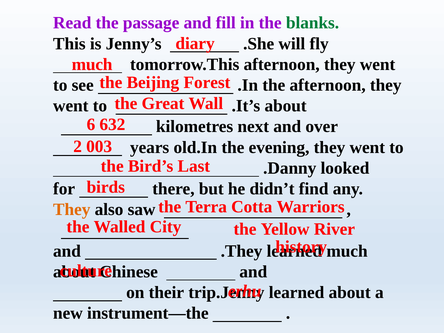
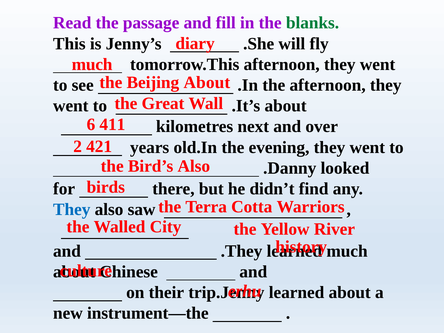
Beijing Forest: Forest -> About (207, 82)
632: 632 -> 411 (112, 124)
003: 003 -> 421 (99, 147)
Bird’s Last: Last -> Also (194, 166)
They colour: orange -> blue (72, 210)
